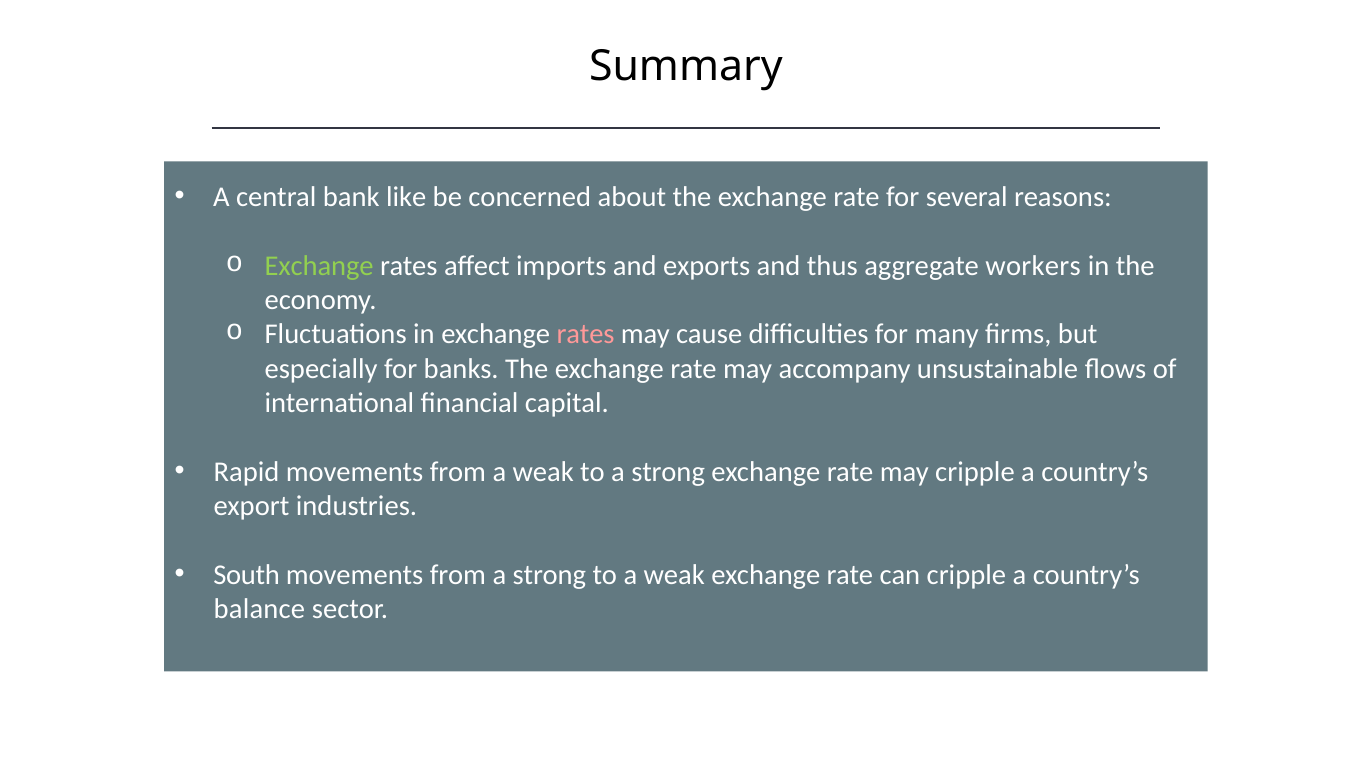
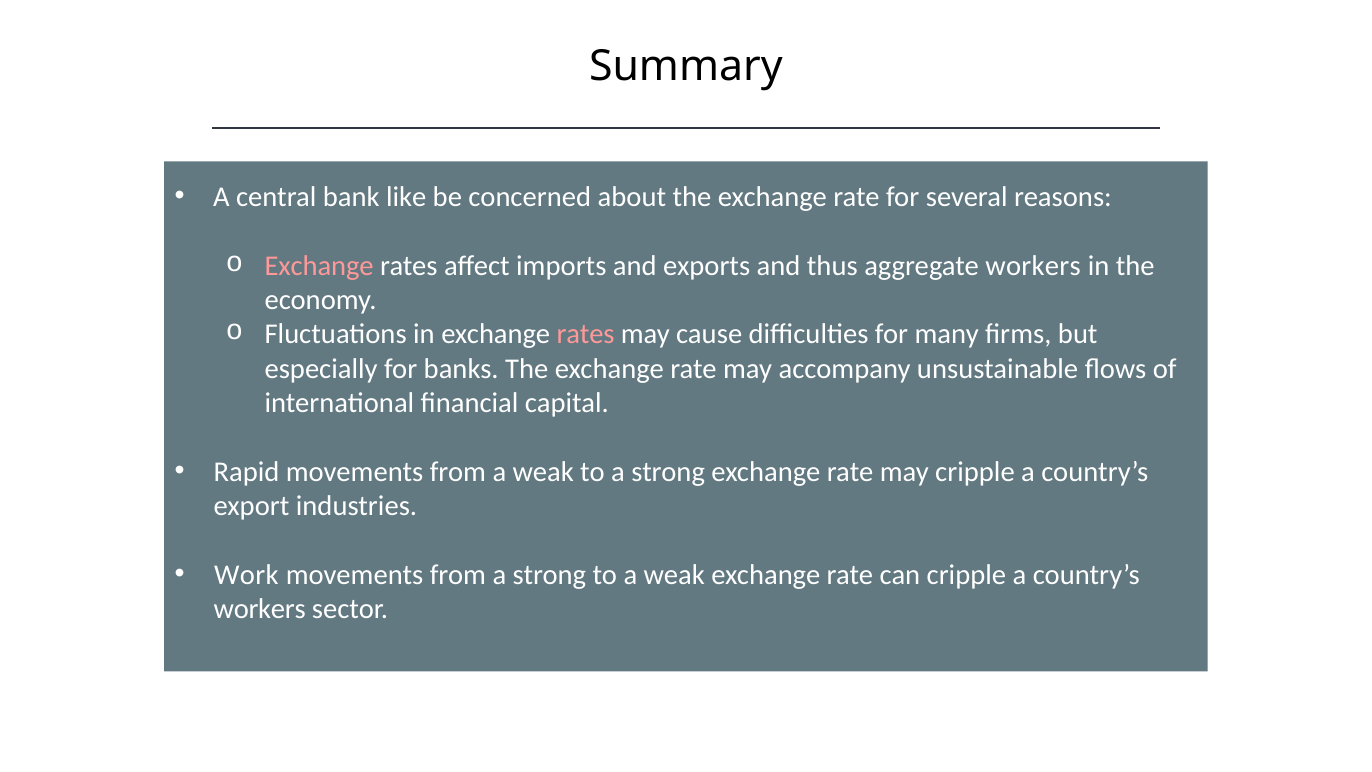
Exchange colour: light green -> pink (319, 266)
South: South -> Work (246, 574)
balance: balance -> workers (260, 609)
